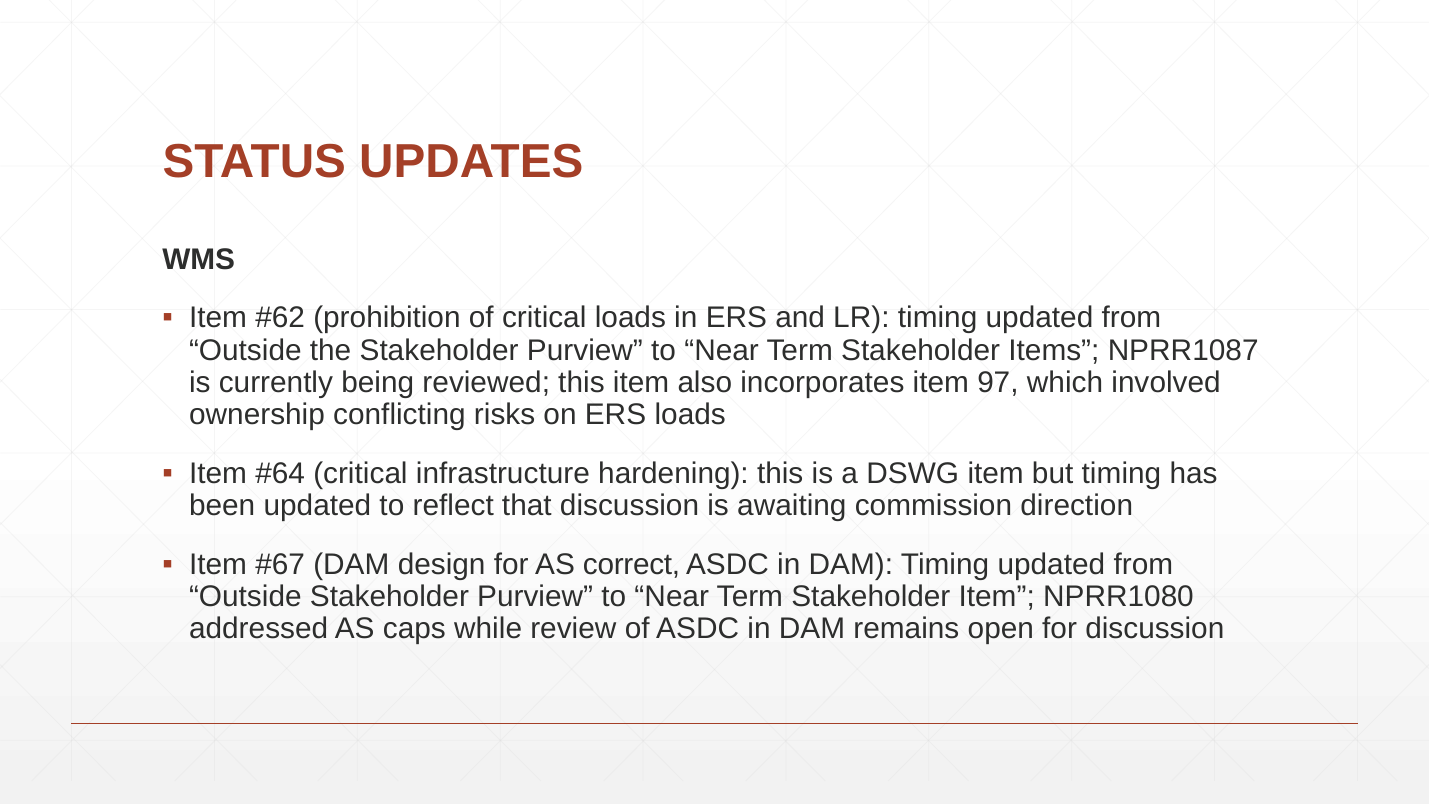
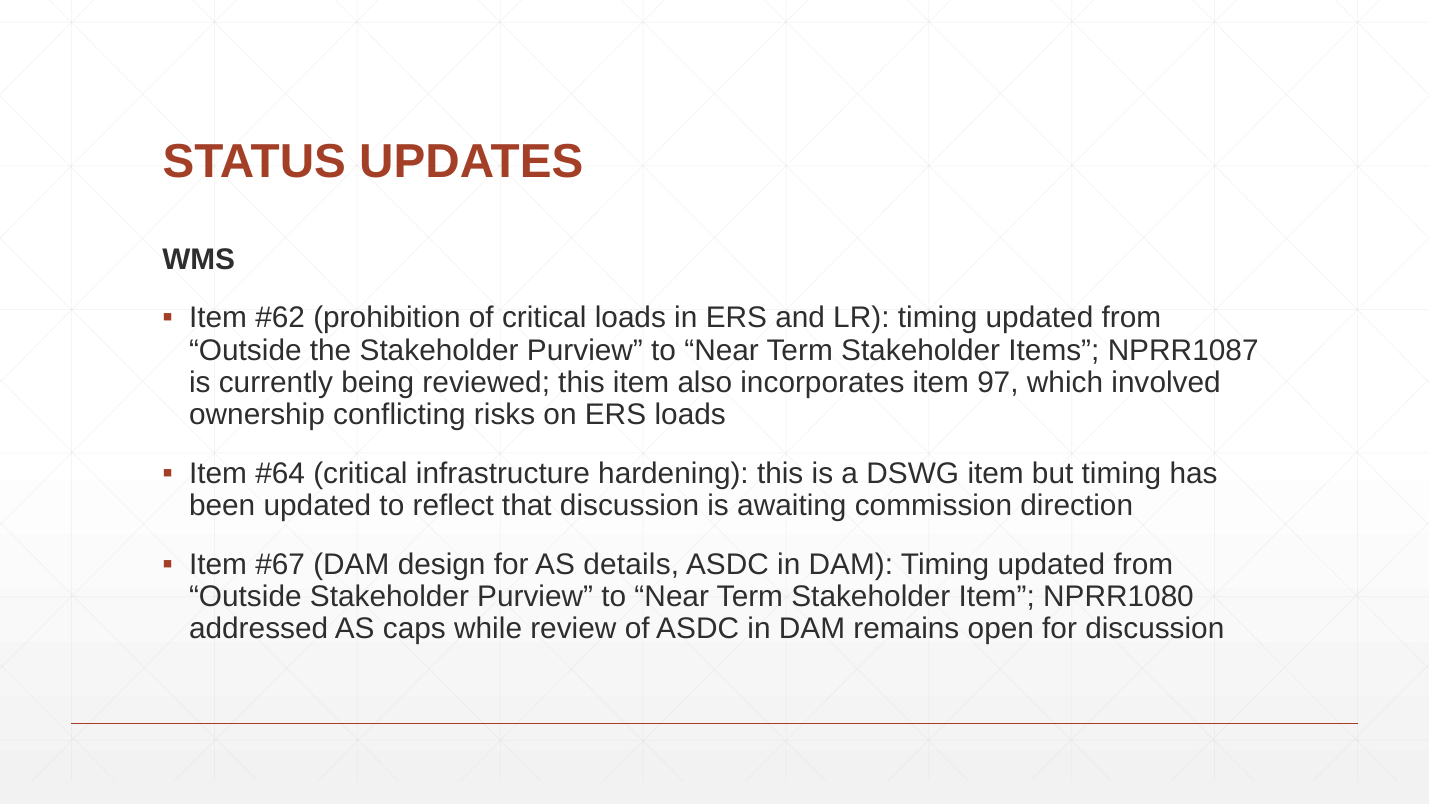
correct: correct -> details (631, 565)
